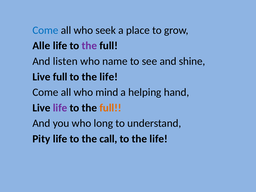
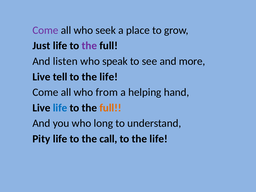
Come colour: blue -> purple (45, 30)
Alle: Alle -> Just (41, 46)
name: name -> speak (115, 61)
shine: shine -> more (192, 61)
Live full: full -> tell (60, 77)
mind: mind -> from (107, 92)
life colour: purple -> blue (60, 108)
